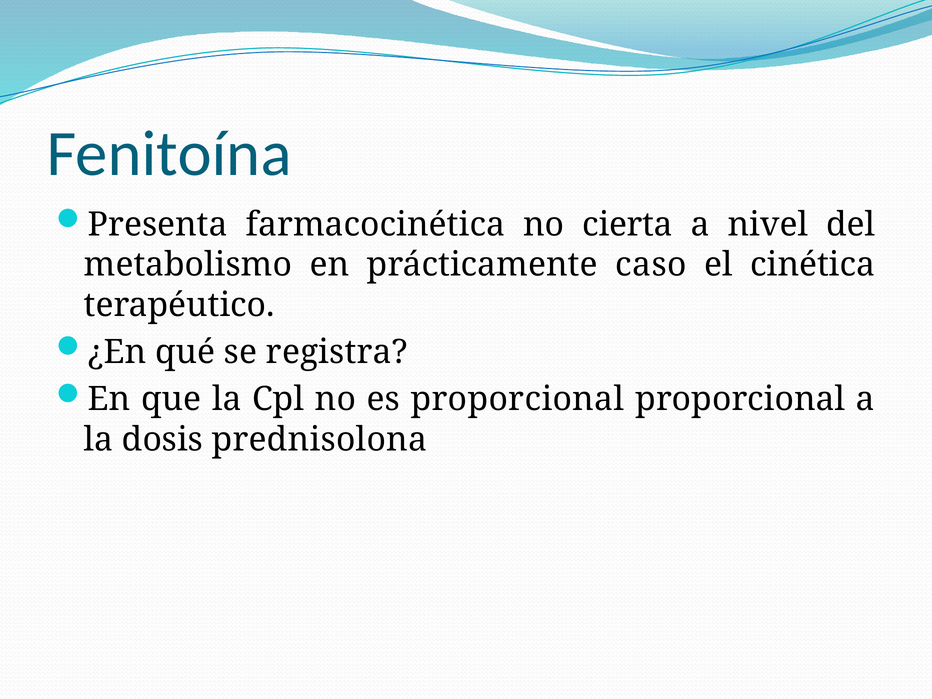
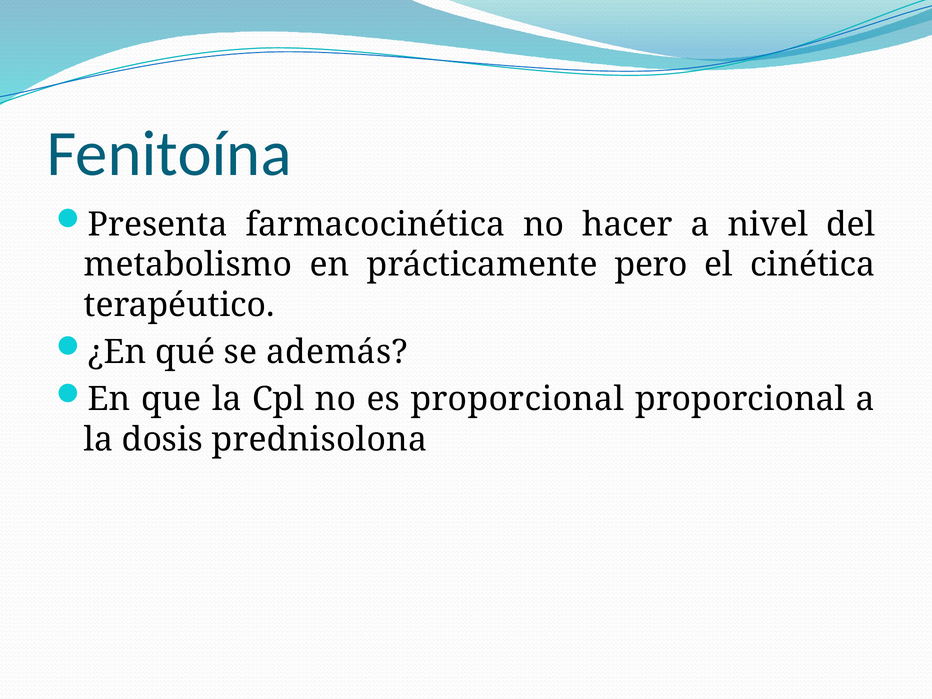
cierta: cierta -> hacer (627, 224)
caso: caso -> pero (651, 265)
registra: registra -> además (337, 352)
